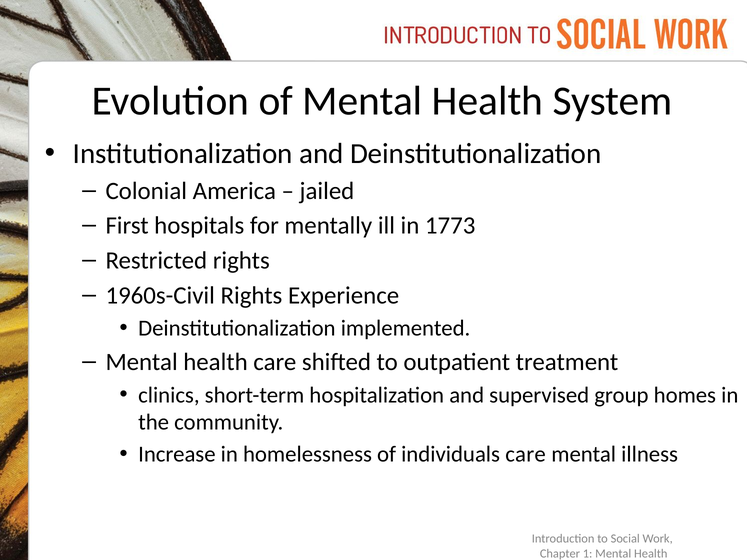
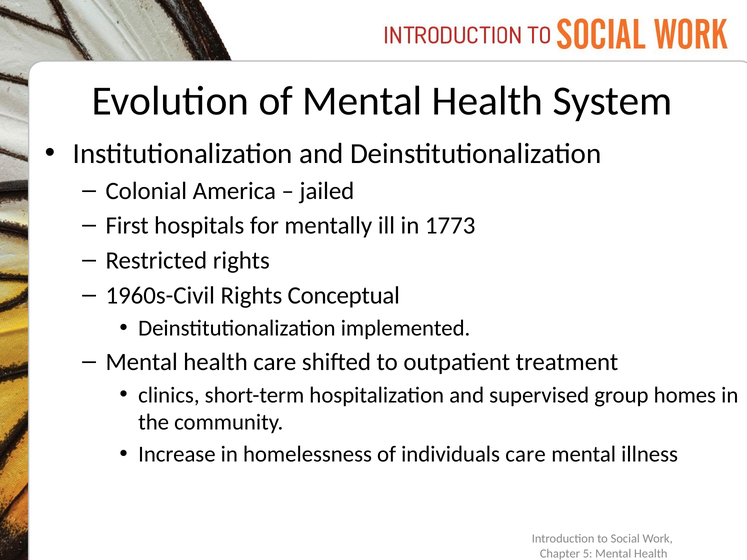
Experience: Experience -> Conceptual (344, 295)
1: 1 -> 5 (588, 554)
